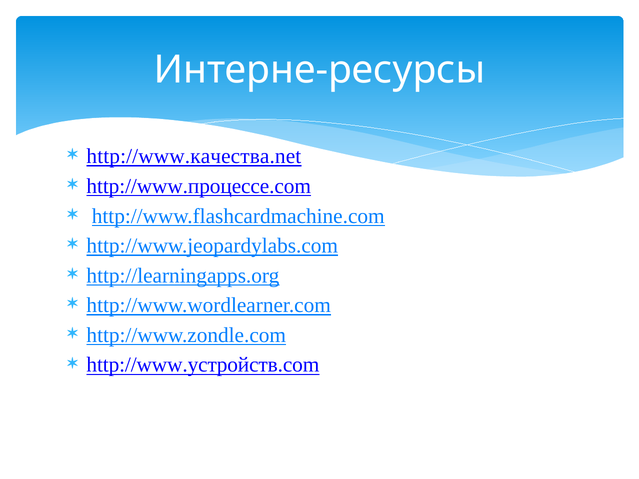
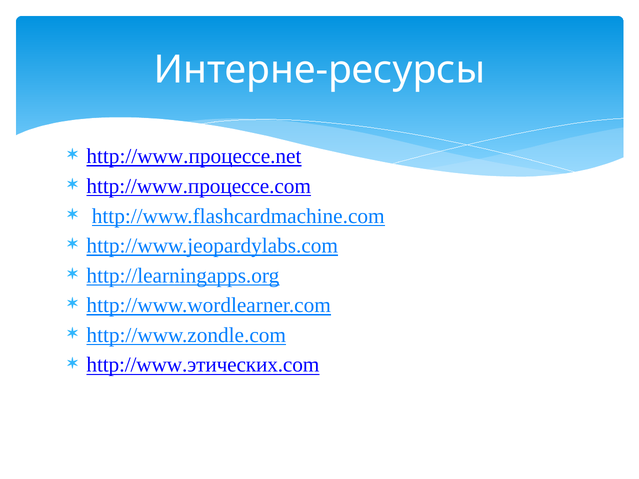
http://www.качества.net: http://www.качества.net -> http://www.процессе.net (194, 156)
http://www.устройств.com: http://www.устройств.com -> http://www.этических.com (203, 365)
